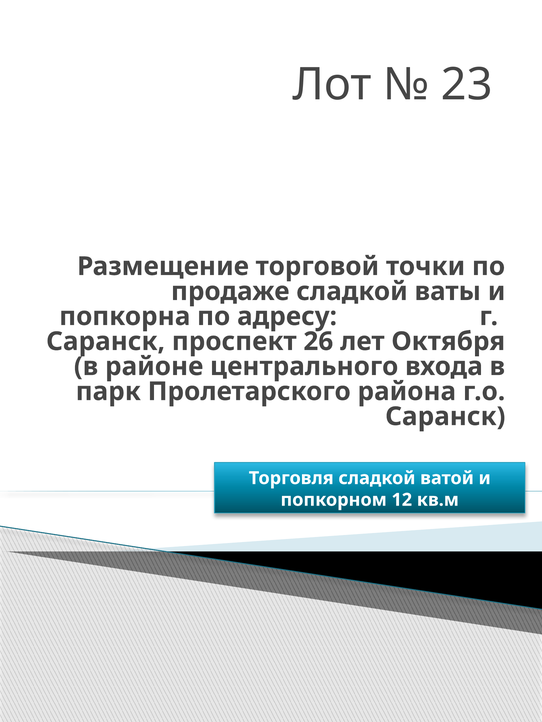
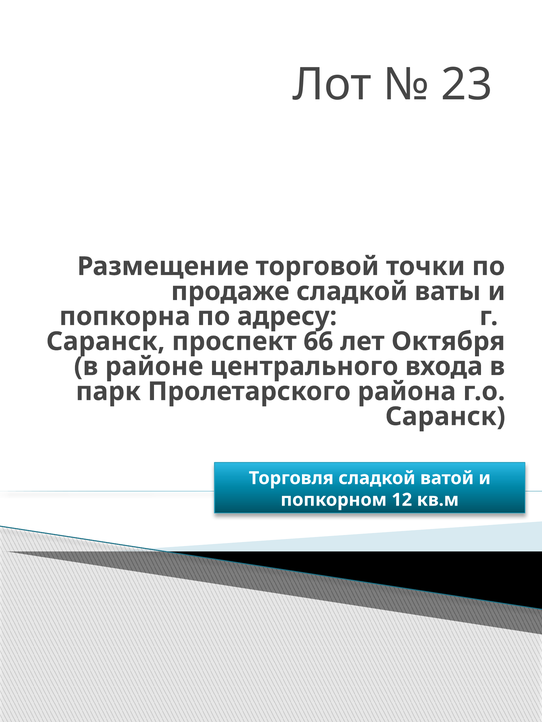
26: 26 -> 66 (318, 342)
